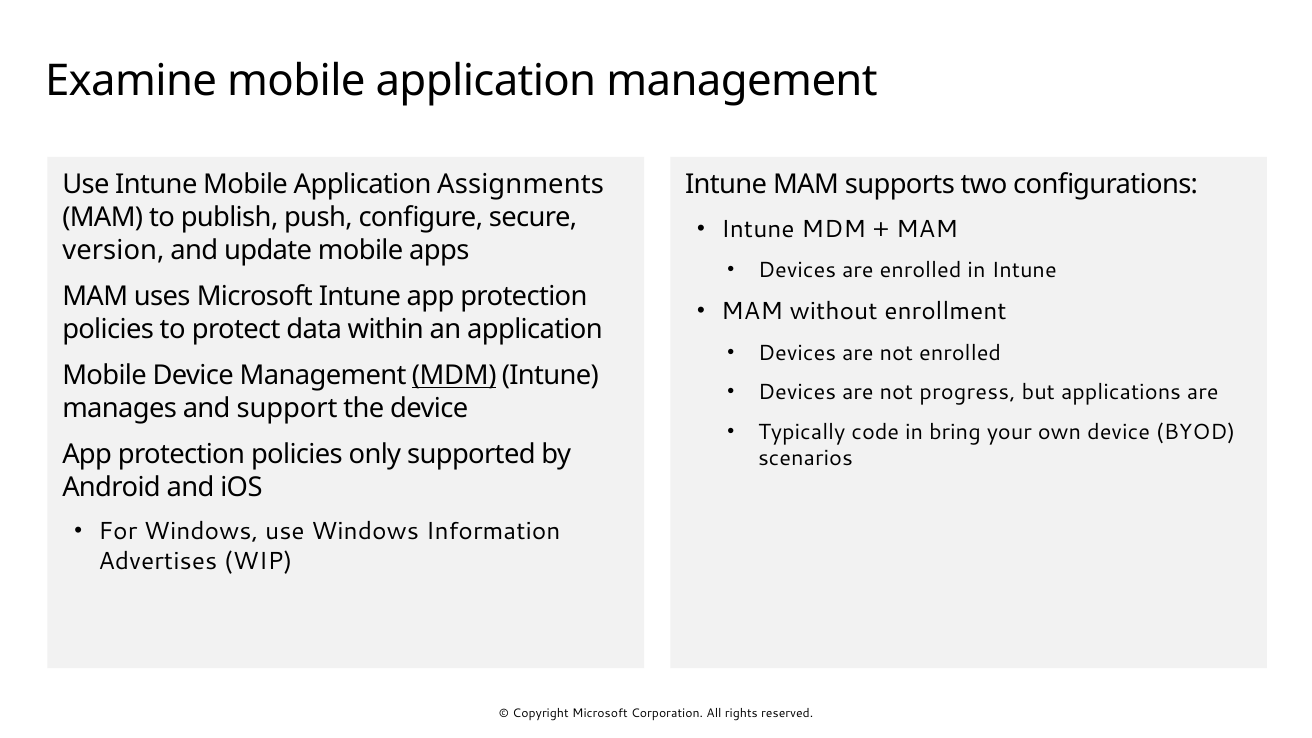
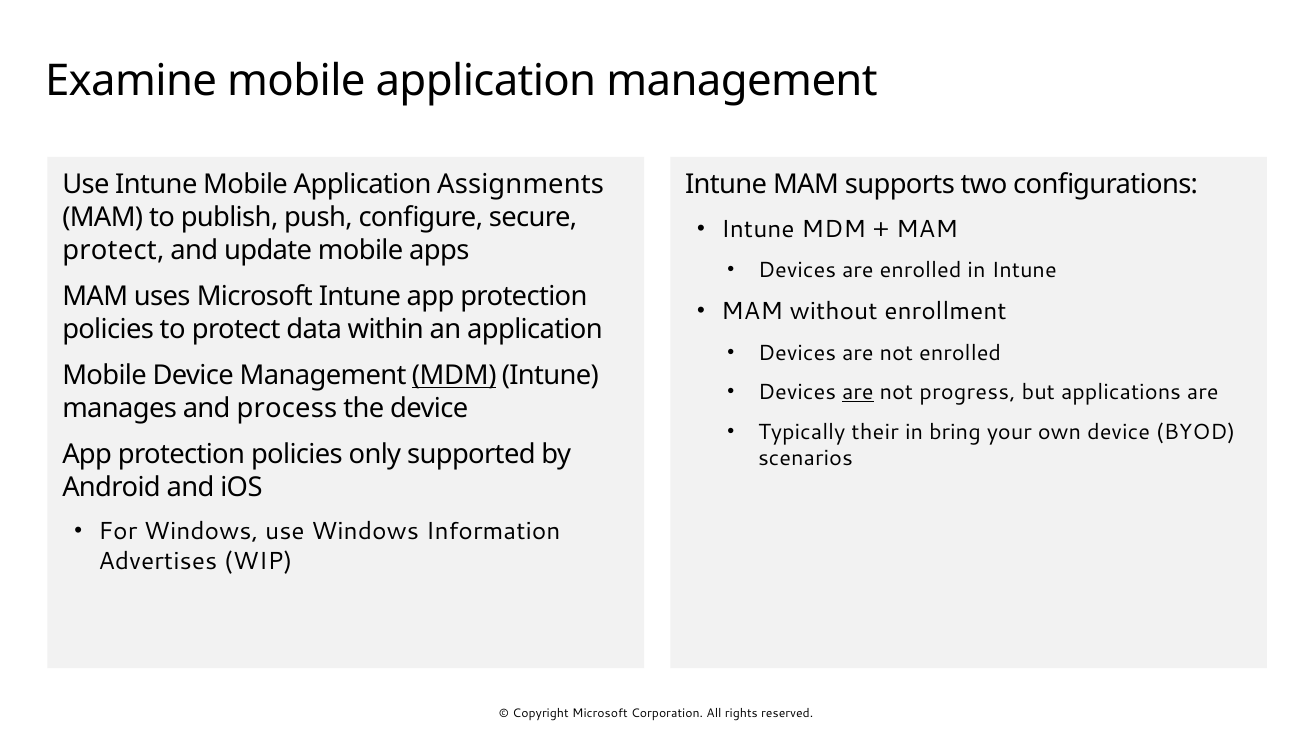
version: version -> protect (113, 251)
are underline: none -> present (858, 392)
support: support -> process (287, 409)
code: code -> their (875, 432)
